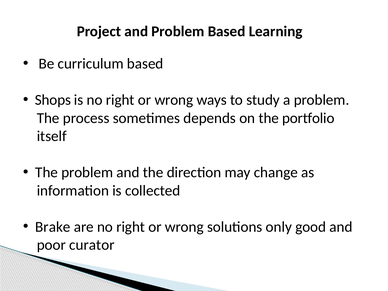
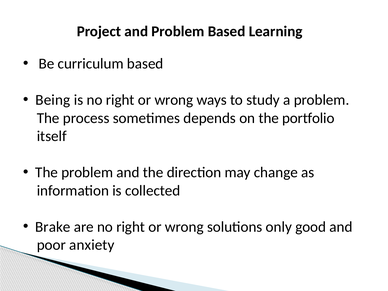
Shops: Shops -> Being (53, 100)
curator: curator -> anxiety (92, 245)
